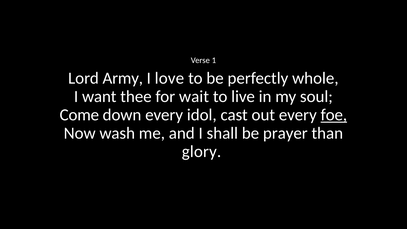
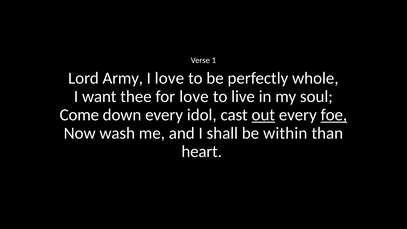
for wait: wait -> love (194, 97)
out underline: none -> present (263, 115)
prayer: prayer -> within (285, 133)
glory: glory -> heart (202, 152)
